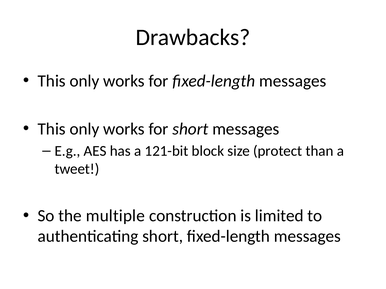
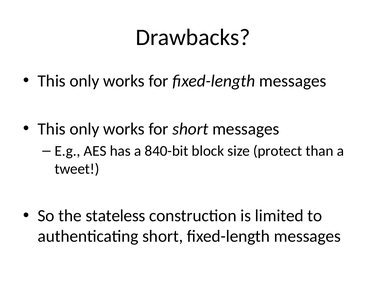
121-bit: 121-bit -> 840-bit (167, 151)
multiple: multiple -> stateless (116, 216)
